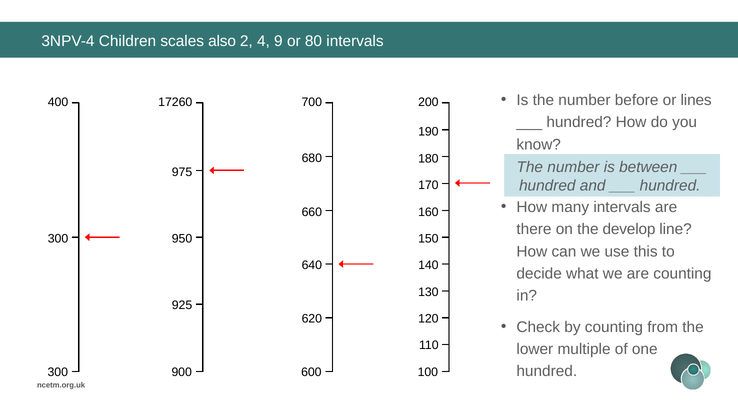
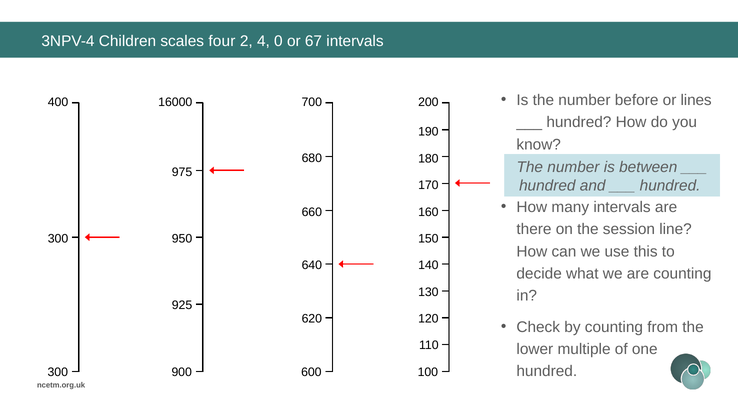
also: also -> four (222, 41)
9: 9 -> 0 (278, 41)
80: 80 -> 67 (313, 41)
17260: 17260 -> 16000 (175, 102)
develop: develop -> session (629, 229)
